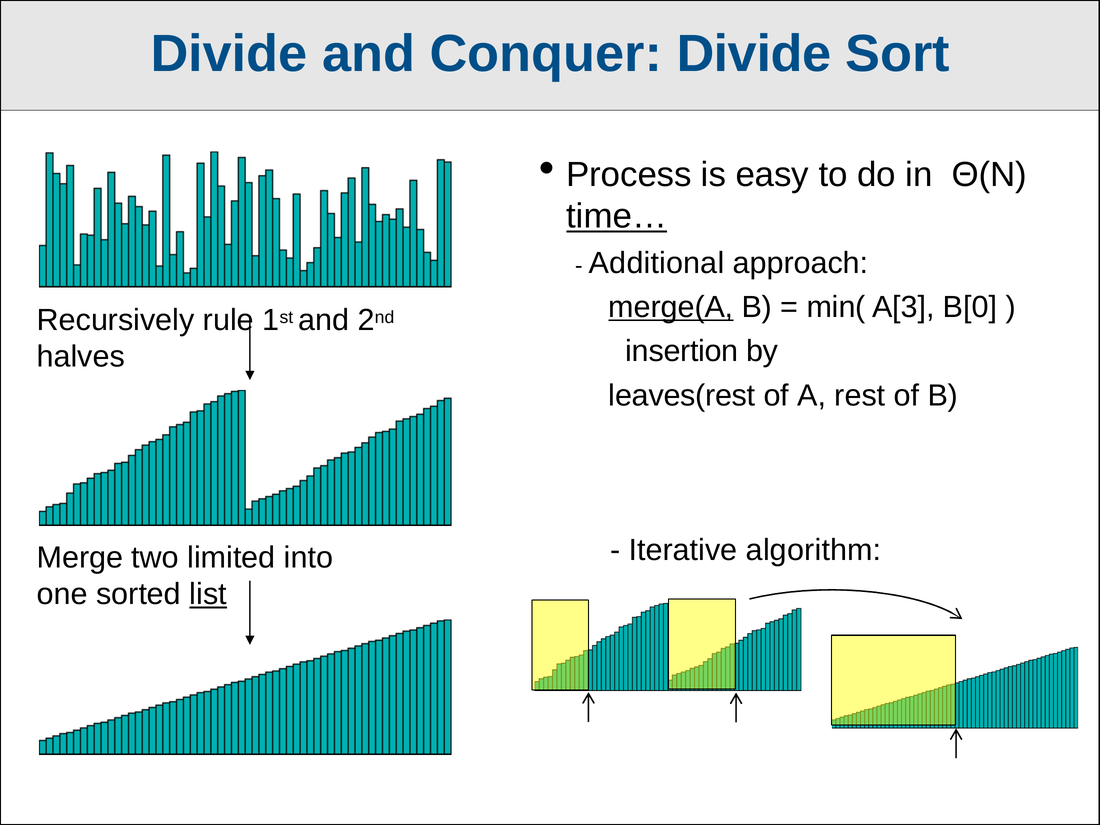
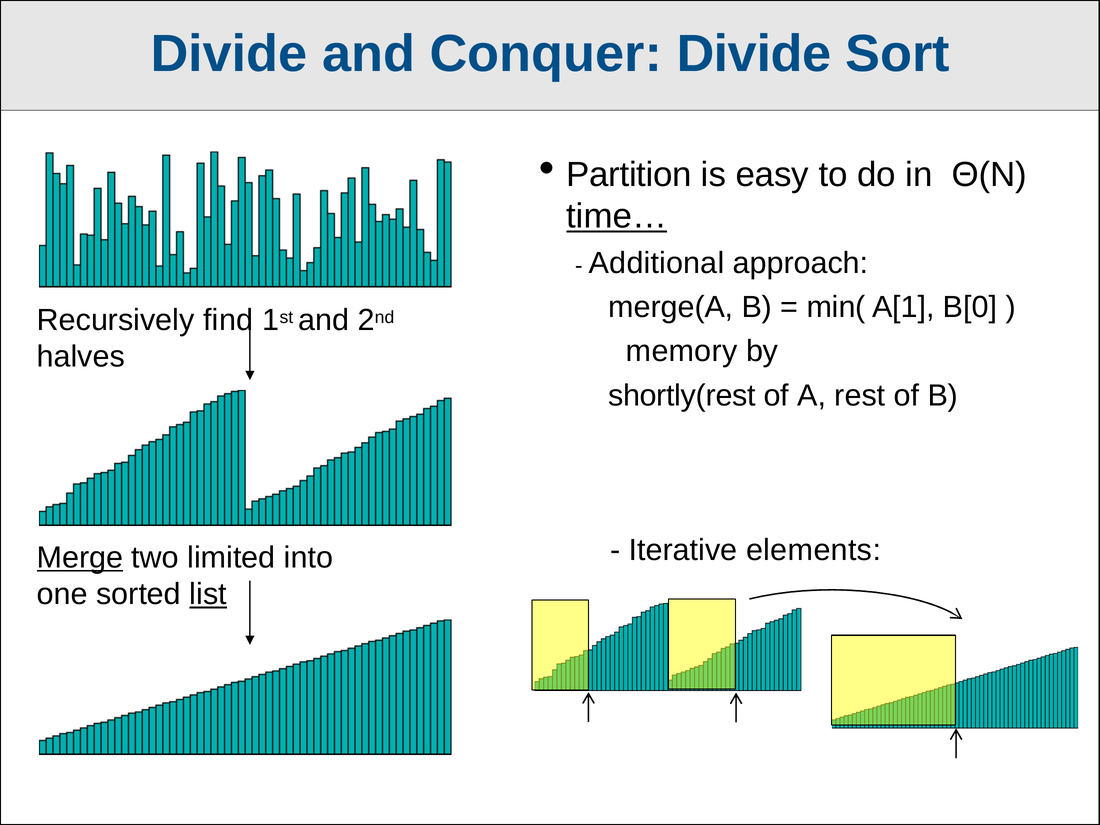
Process: Process -> Partition (629, 175)
merge(A underline: present -> none (671, 307)
A[3: A[3 -> A[1 (903, 307)
rule: rule -> find (228, 320)
insertion: insertion -> memory (682, 351)
leaves(rest: leaves(rest -> shortly(rest (682, 396)
algorithm: algorithm -> elements (814, 550)
Merge underline: none -> present (80, 558)
